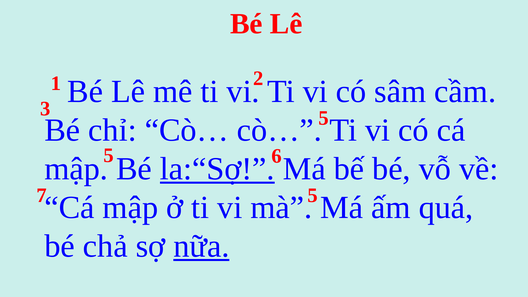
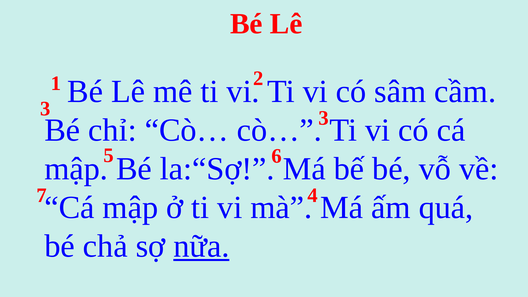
3 5: 5 -> 3 (324, 118)
la:“Sợ underline: present -> none (217, 169)
7 5: 5 -> 4 (313, 195)
